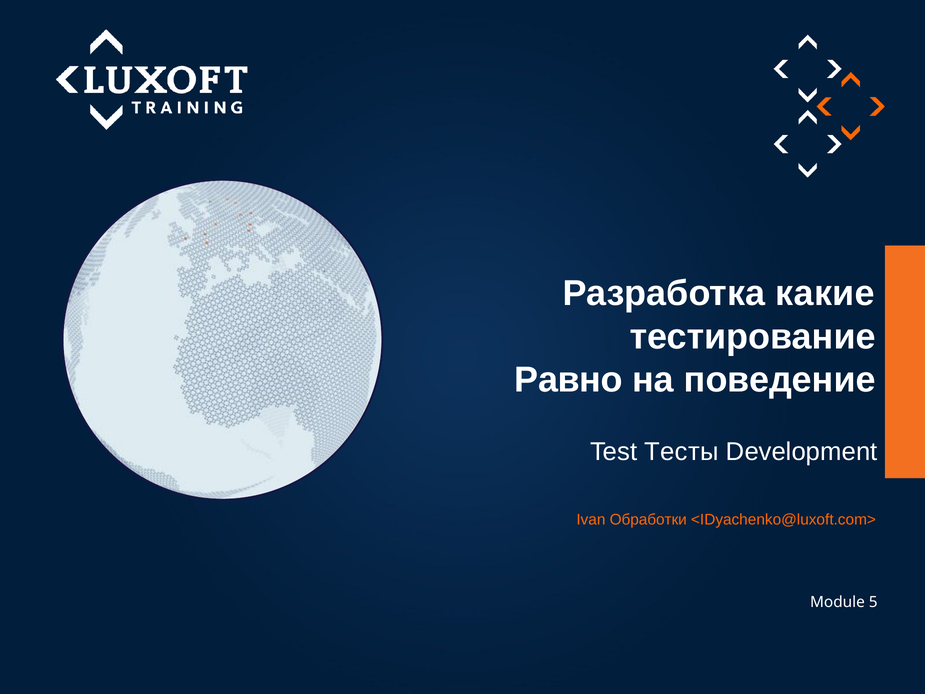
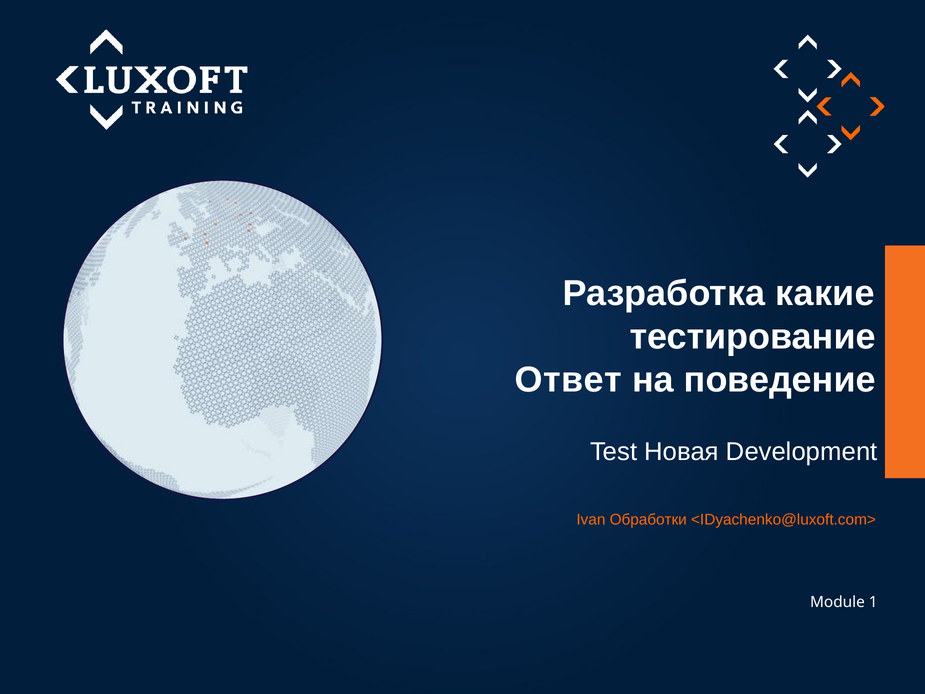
Равно: Равно -> Ответ (568, 380)
Тесты: Тесты -> Новая (682, 452)
Module 5: 5 -> 1 (873, 602)
